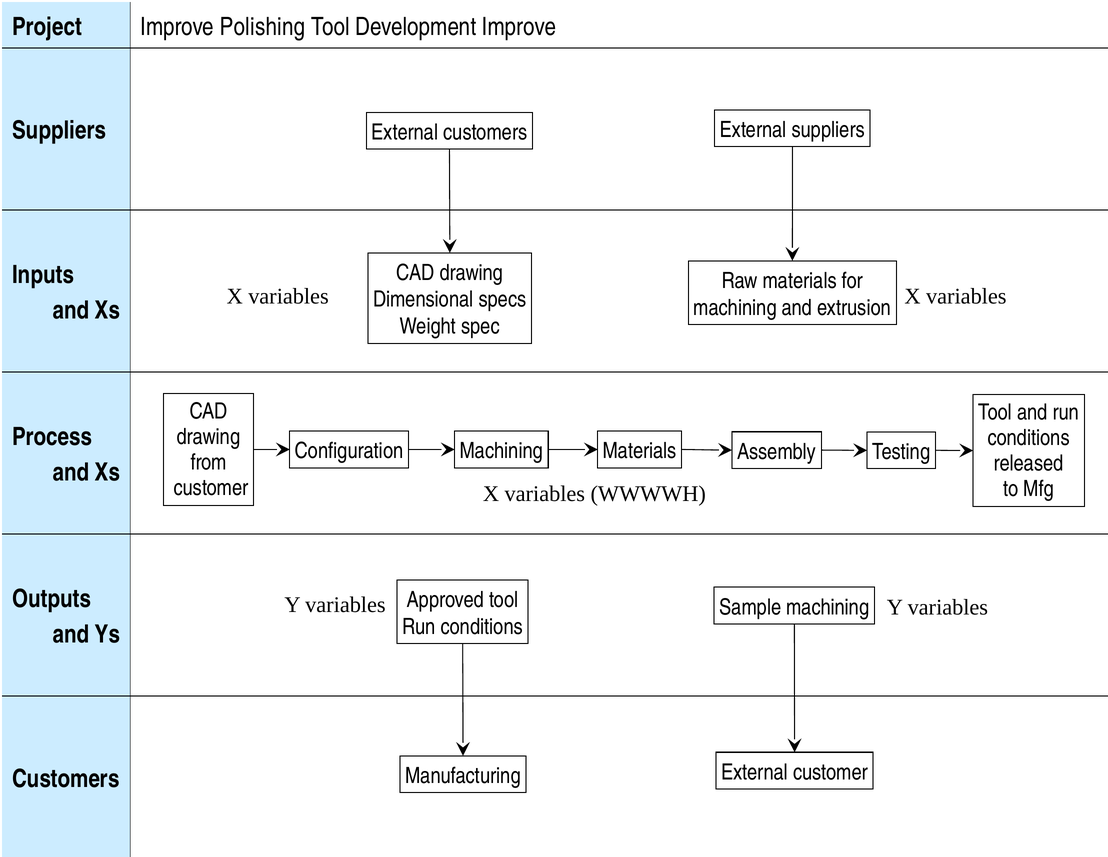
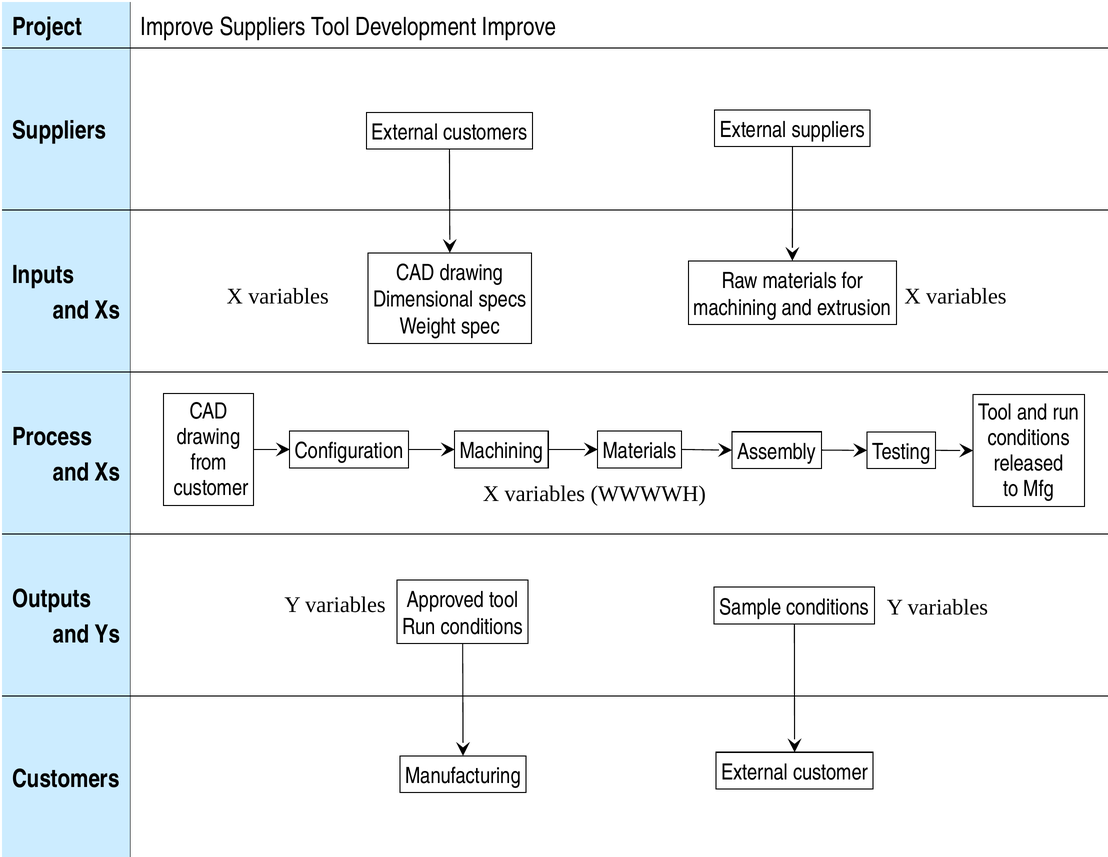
Project Improve Polishing: Polishing -> Suppliers (263, 27)
Sample machining: machining -> conditions (828, 607)
